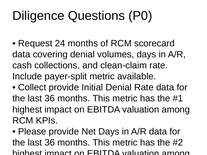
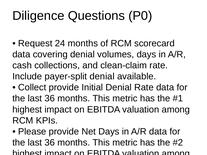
payer-split metric: metric -> denial (102, 77)
